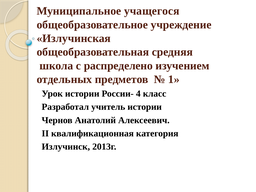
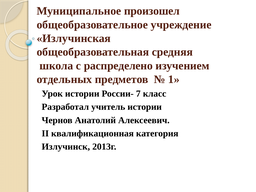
учащегося: учащегося -> произошел (152, 11)
4: 4 -> 7 (138, 94)
